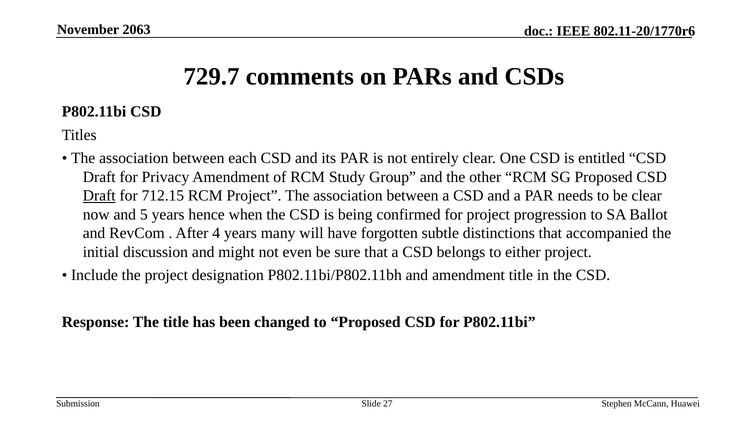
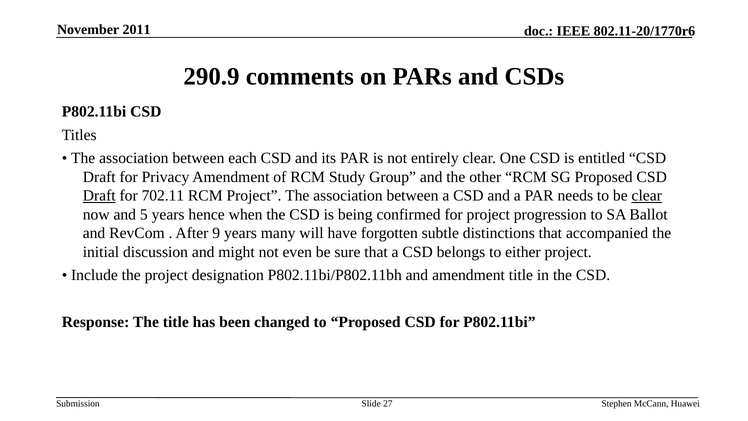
2063: 2063 -> 2011 (137, 30)
729.7: 729.7 -> 290.9 (212, 76)
712.15: 712.15 -> 702.11 (163, 196)
clear underline: none -> present (647, 196)
4: 4 -> 9 (216, 233)
